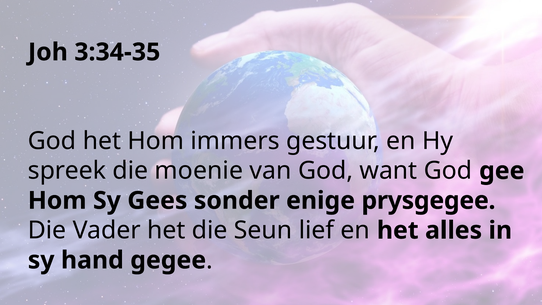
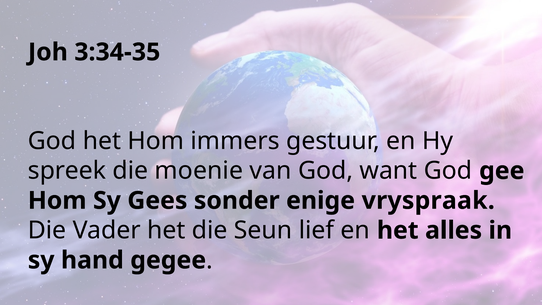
prysgegee: prysgegee -> vryspraak (428, 201)
